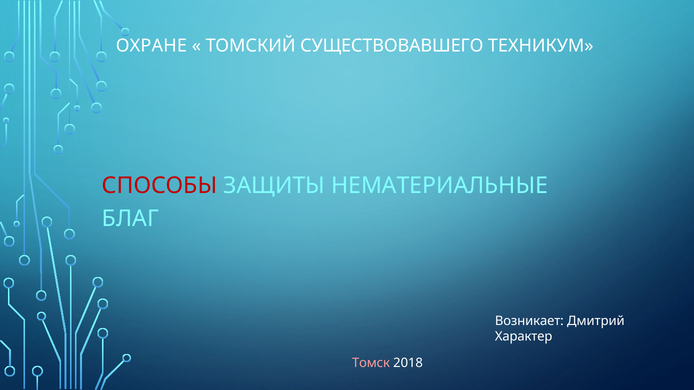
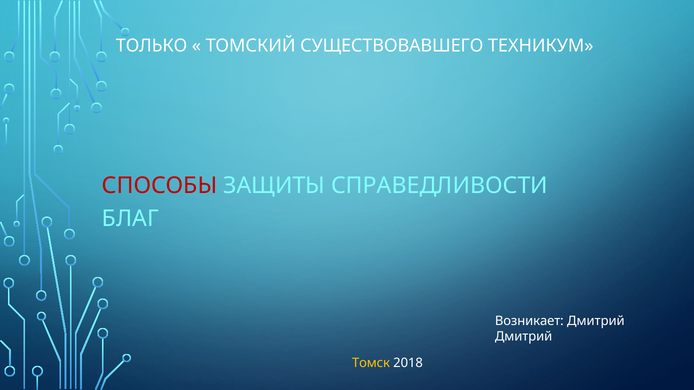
ОХРАНЕ: ОХРАНЕ -> ТОЛЬКО (152, 46)
НЕМАТЕРИАЛЬНЫЕ: НЕМАТЕРИАЛЬНЫЕ -> СПРАВЕДЛИВОСТИ (440, 186)
Характер: Характер -> Дмитрий (524, 337)
Томск colour: pink -> yellow (371, 363)
